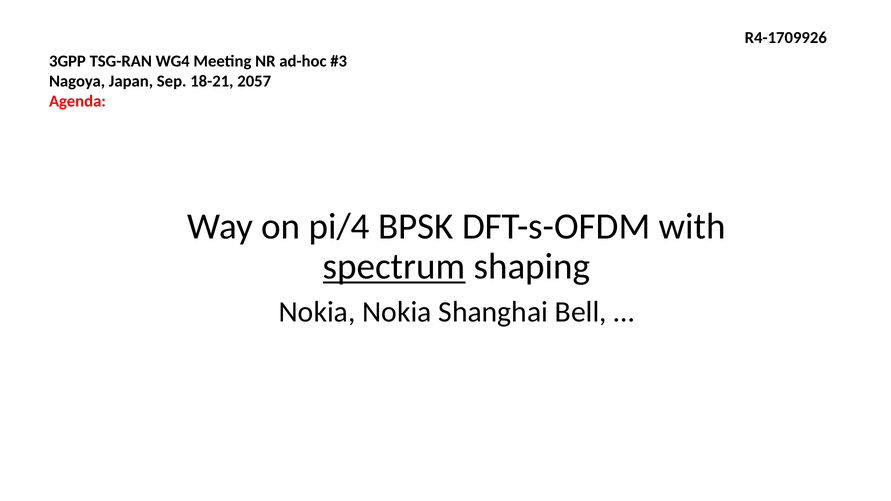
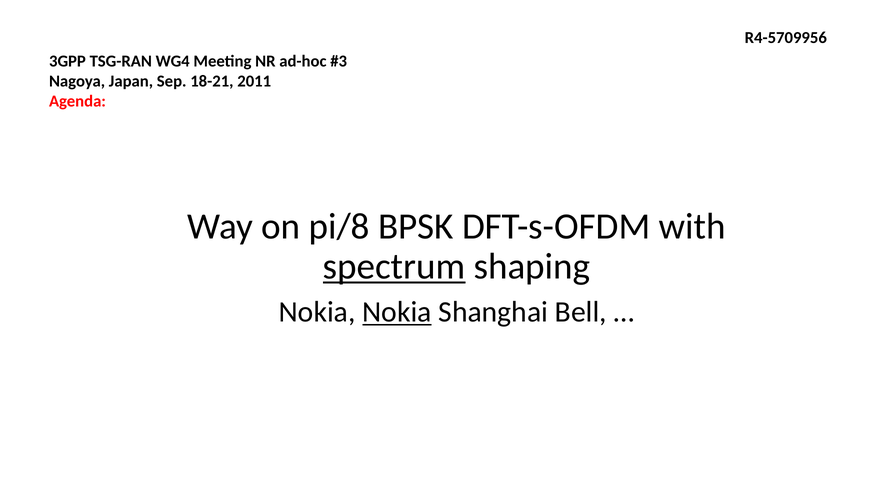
R4-1709926: R4-1709926 -> R4-5709956 (786, 38)
2057: 2057 -> 2011 (254, 81)
pi/4: pi/4 -> pi/8 (339, 227)
Nokia underline: none -> present (397, 312)
